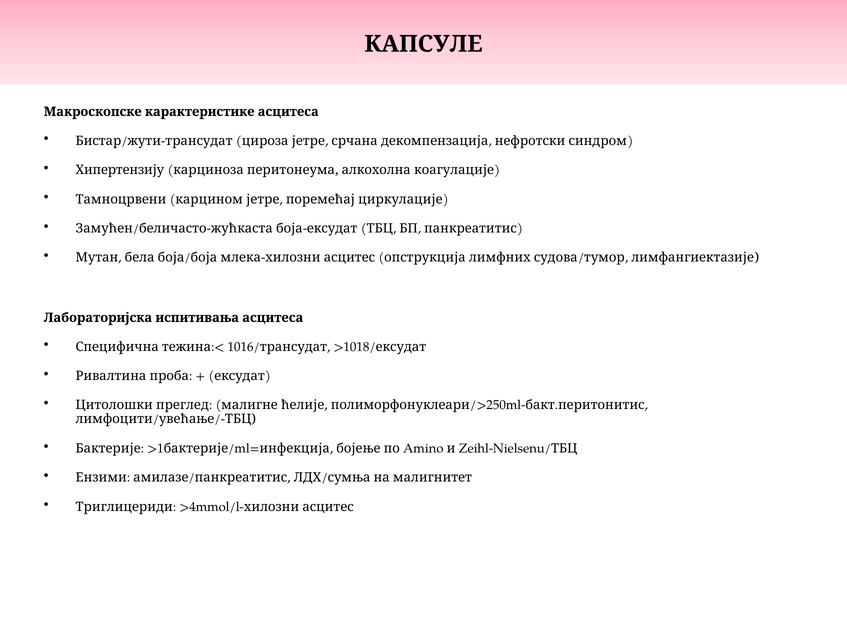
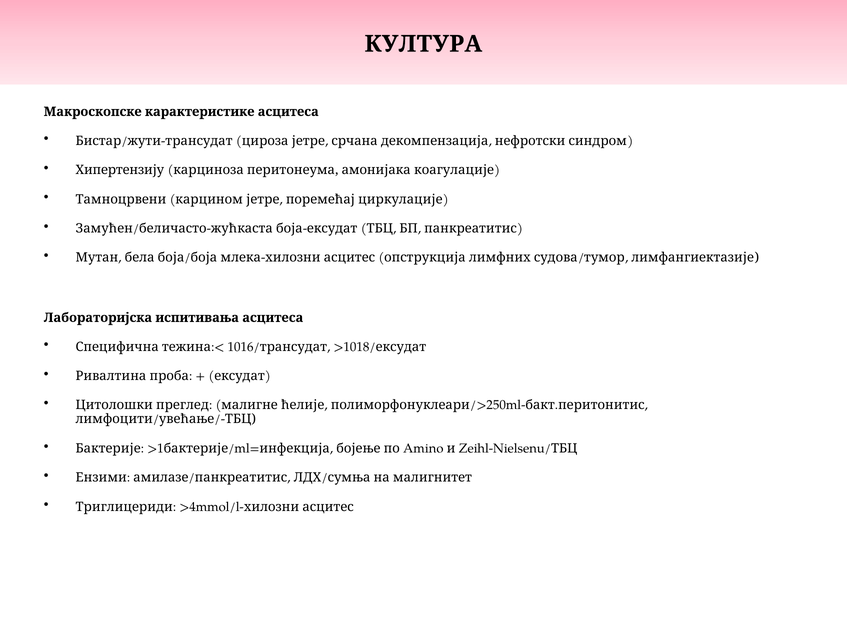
КАПСУЛЕ: КАПСУЛЕ -> КУЛТУРА (423, 44)
алкохолна: алкохолна -> амонијака (376, 170)
